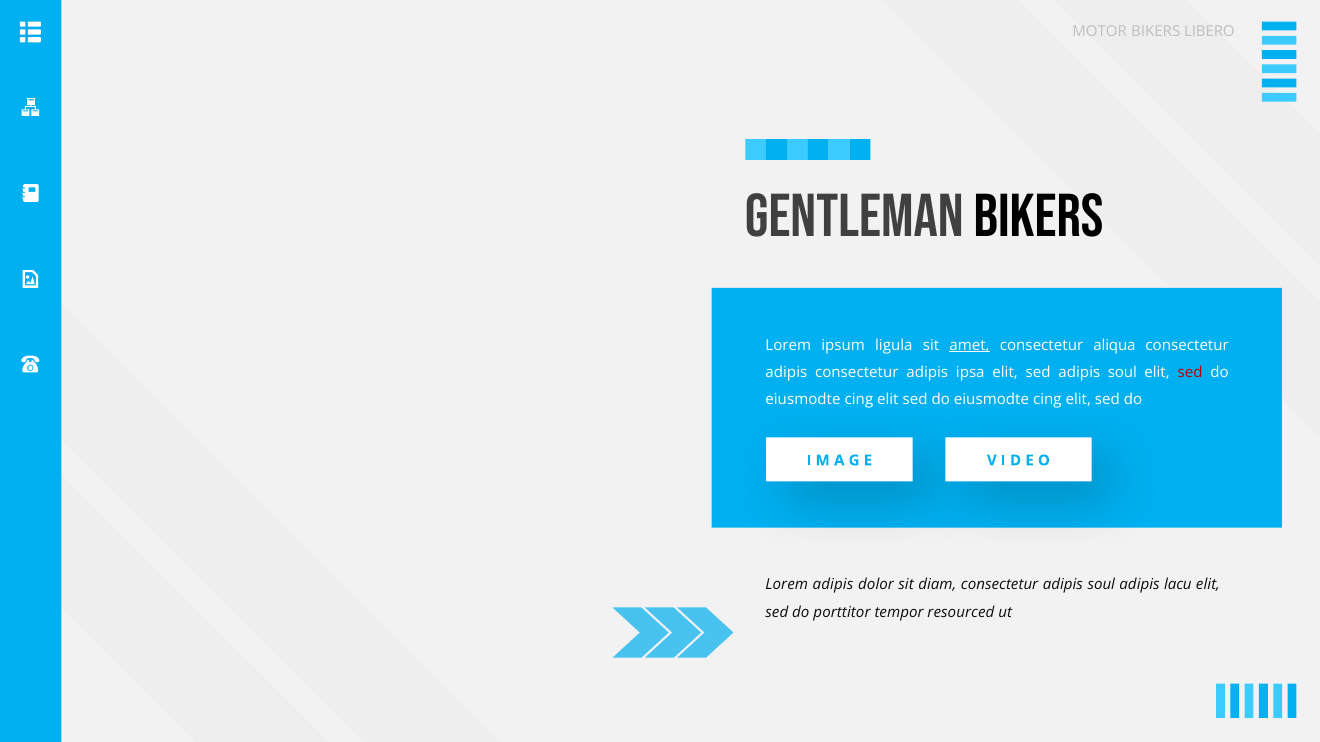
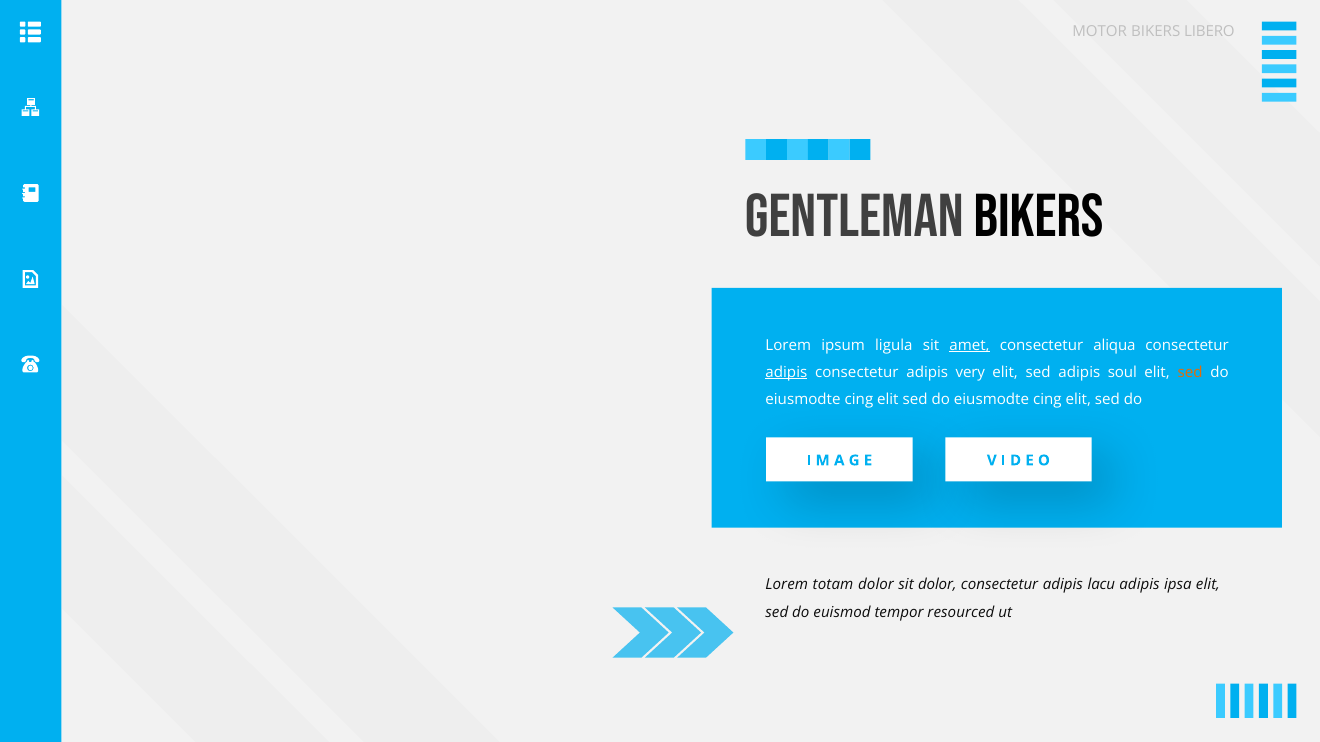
adipis underline: none -> present (786, 373)
ipsa: ipsa -> very (970, 373)
sed colour: red -> orange (1190, 373)
Lorem adipis: adipis -> totam (833, 585)
sit diam: diam -> dolor (937, 585)
consectetur adipis soul: soul -> lacu (1101, 585)
lacu: lacu -> ipsa (1178, 585)
porttitor: porttitor -> euismod (842, 613)
